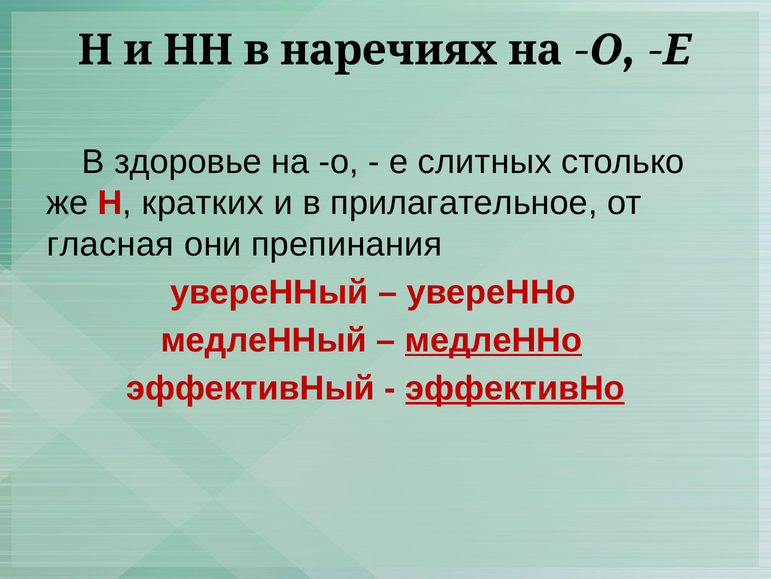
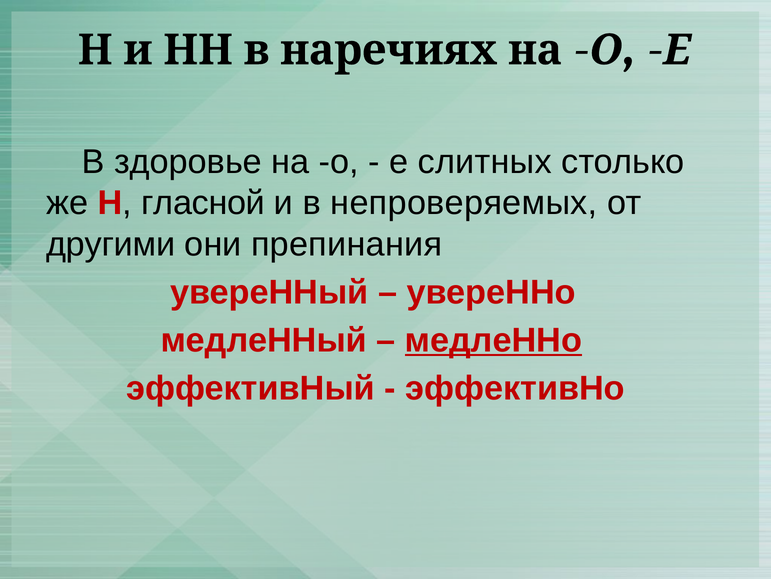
кратких: кратких -> гласной (203, 203)
прилагательное: прилагательное -> непроверяемых (464, 203)
гласная: гласная -> другими (111, 244)
эффективНо underline: present -> none (515, 388)
